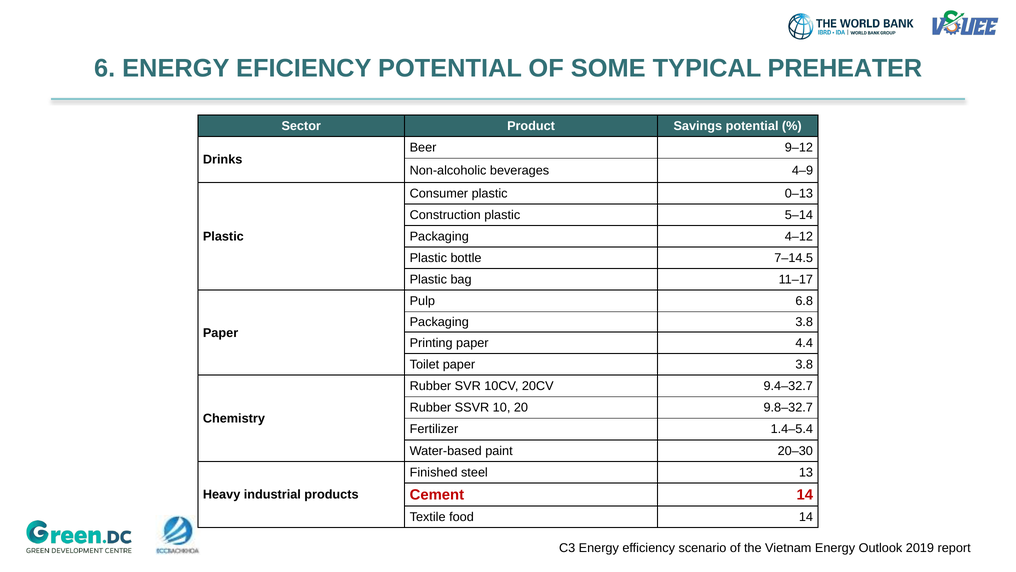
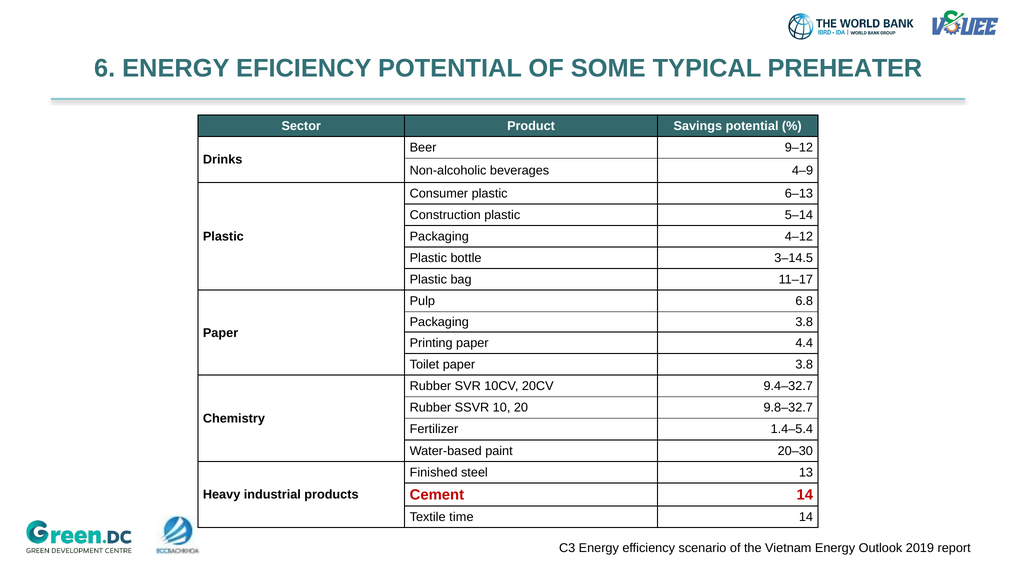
0–13: 0–13 -> 6–13 (799, 193)
7–14.5: 7–14.5 -> 3–14.5 (794, 258)
food: food -> time (461, 516)
